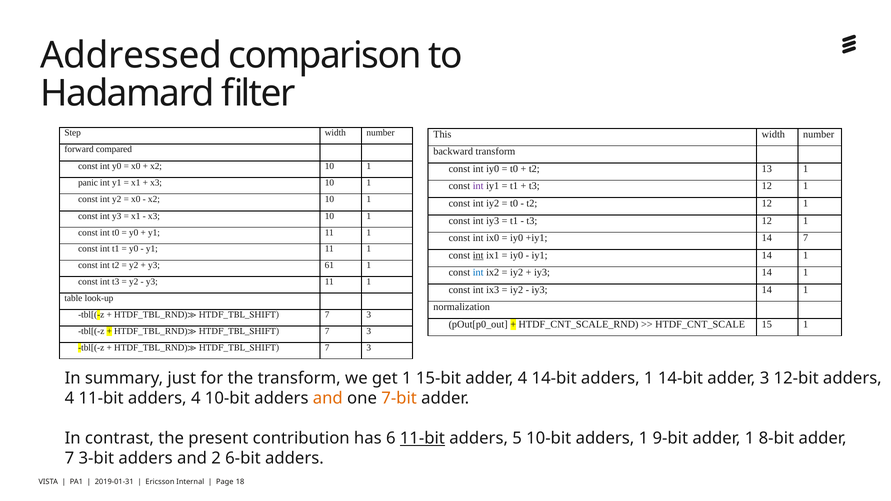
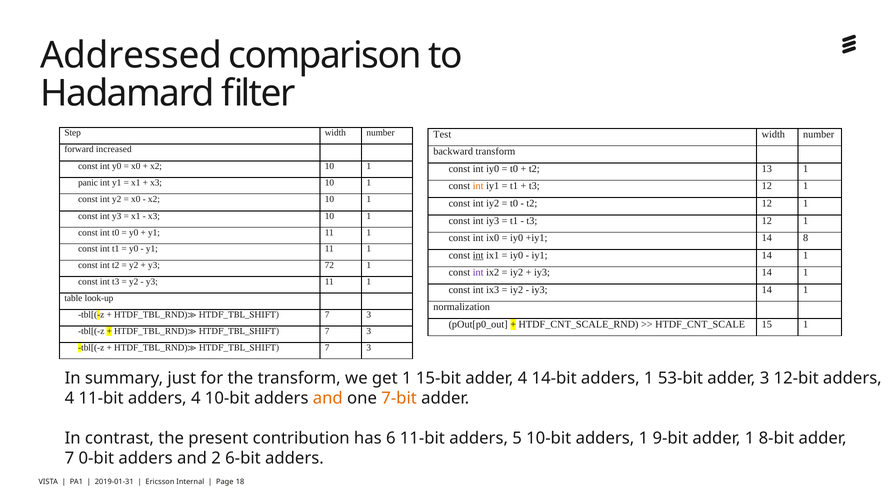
This: This -> Test (442, 134)
compared: compared -> increased (114, 149)
int colour: purple -> orange (478, 186)
14 7: 7 -> 8 (806, 238)
61: 61 -> 72 (329, 265)
int colour: blue -> purple (478, 273)
1 14-bit: 14-bit -> 53-bit (680, 378)
11-bit underline: present -> none (422, 438)
3-bit: 3-bit -> 0-bit (96, 458)
